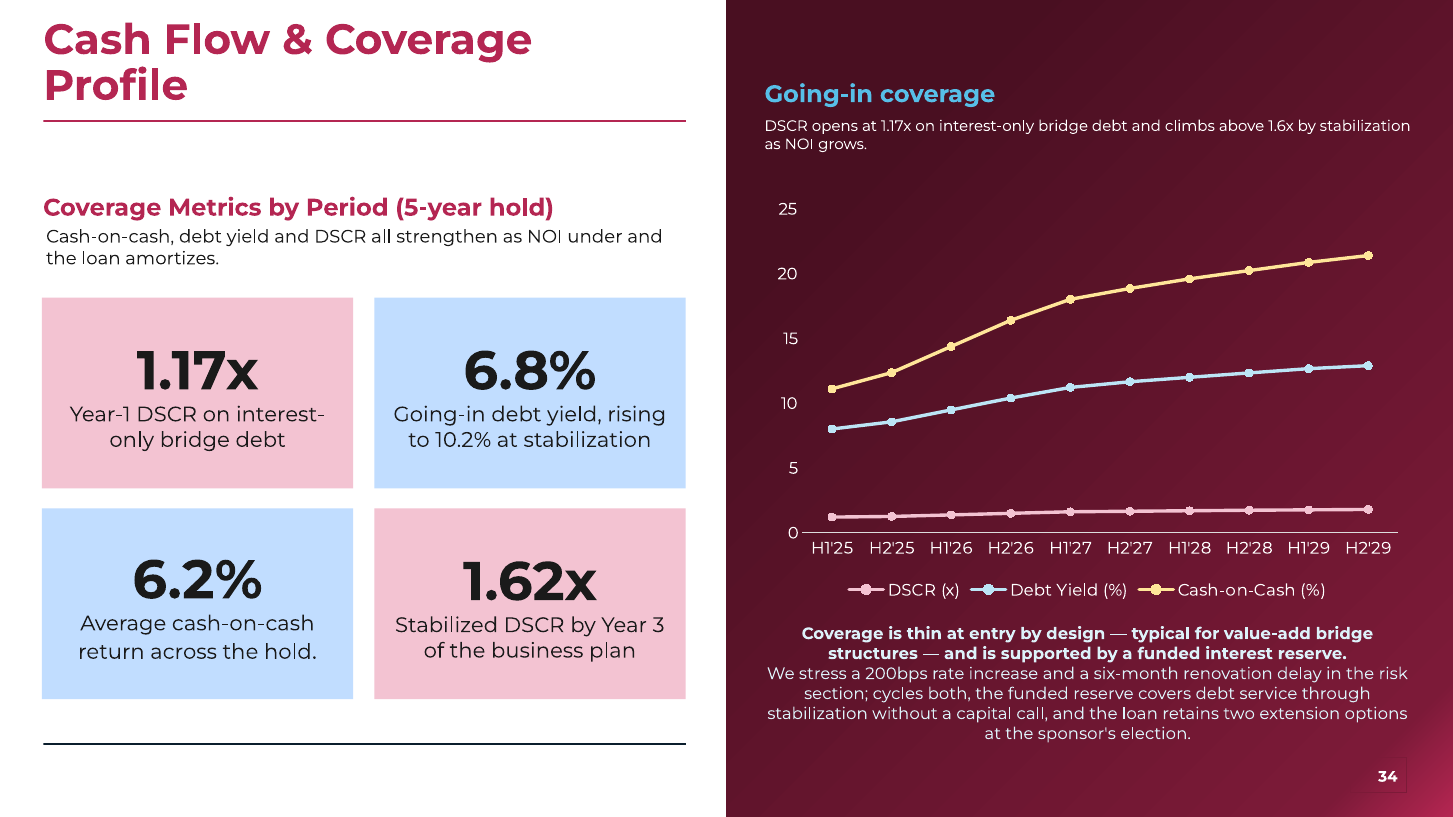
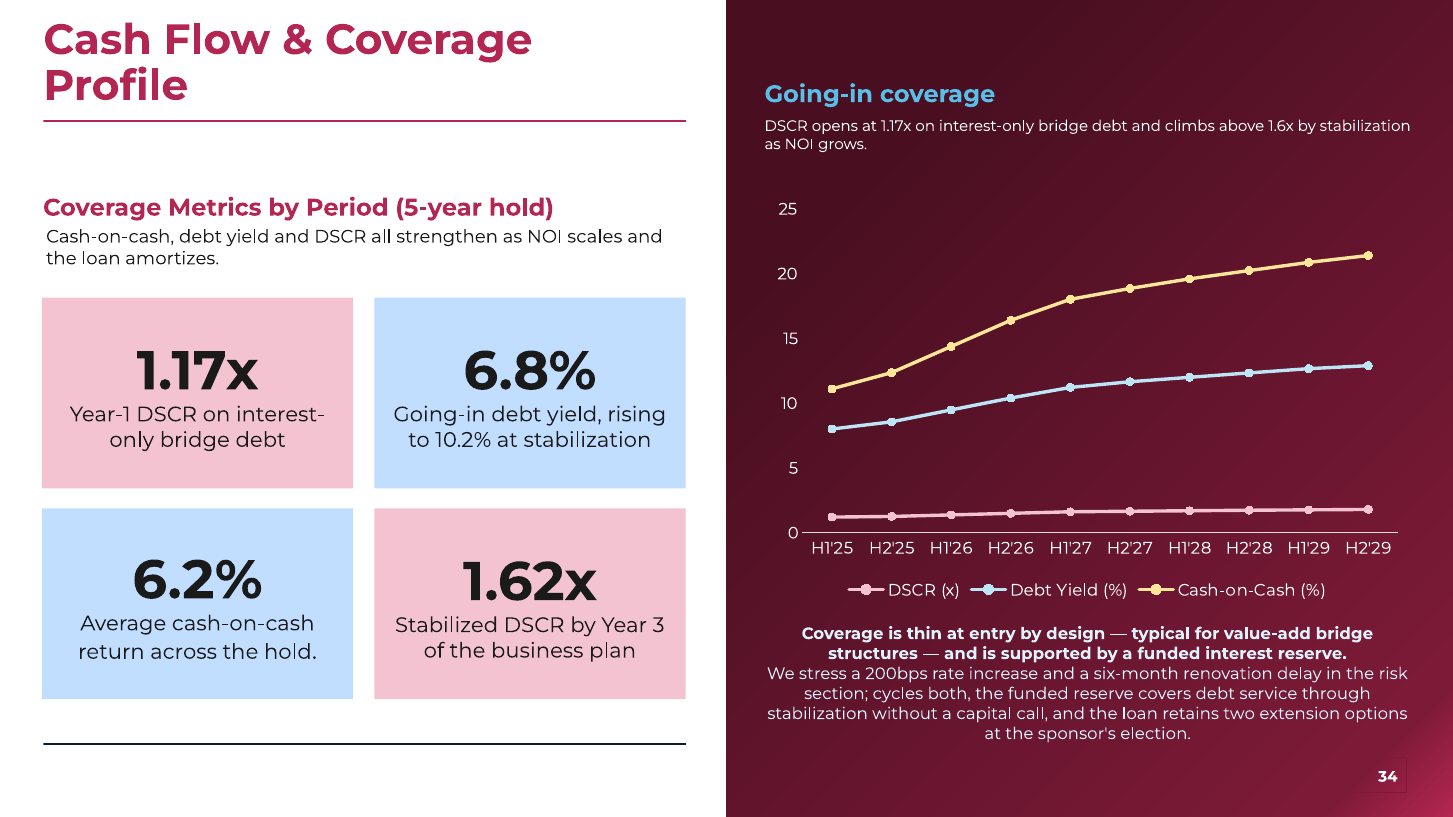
under: under -> scales (595, 237)
